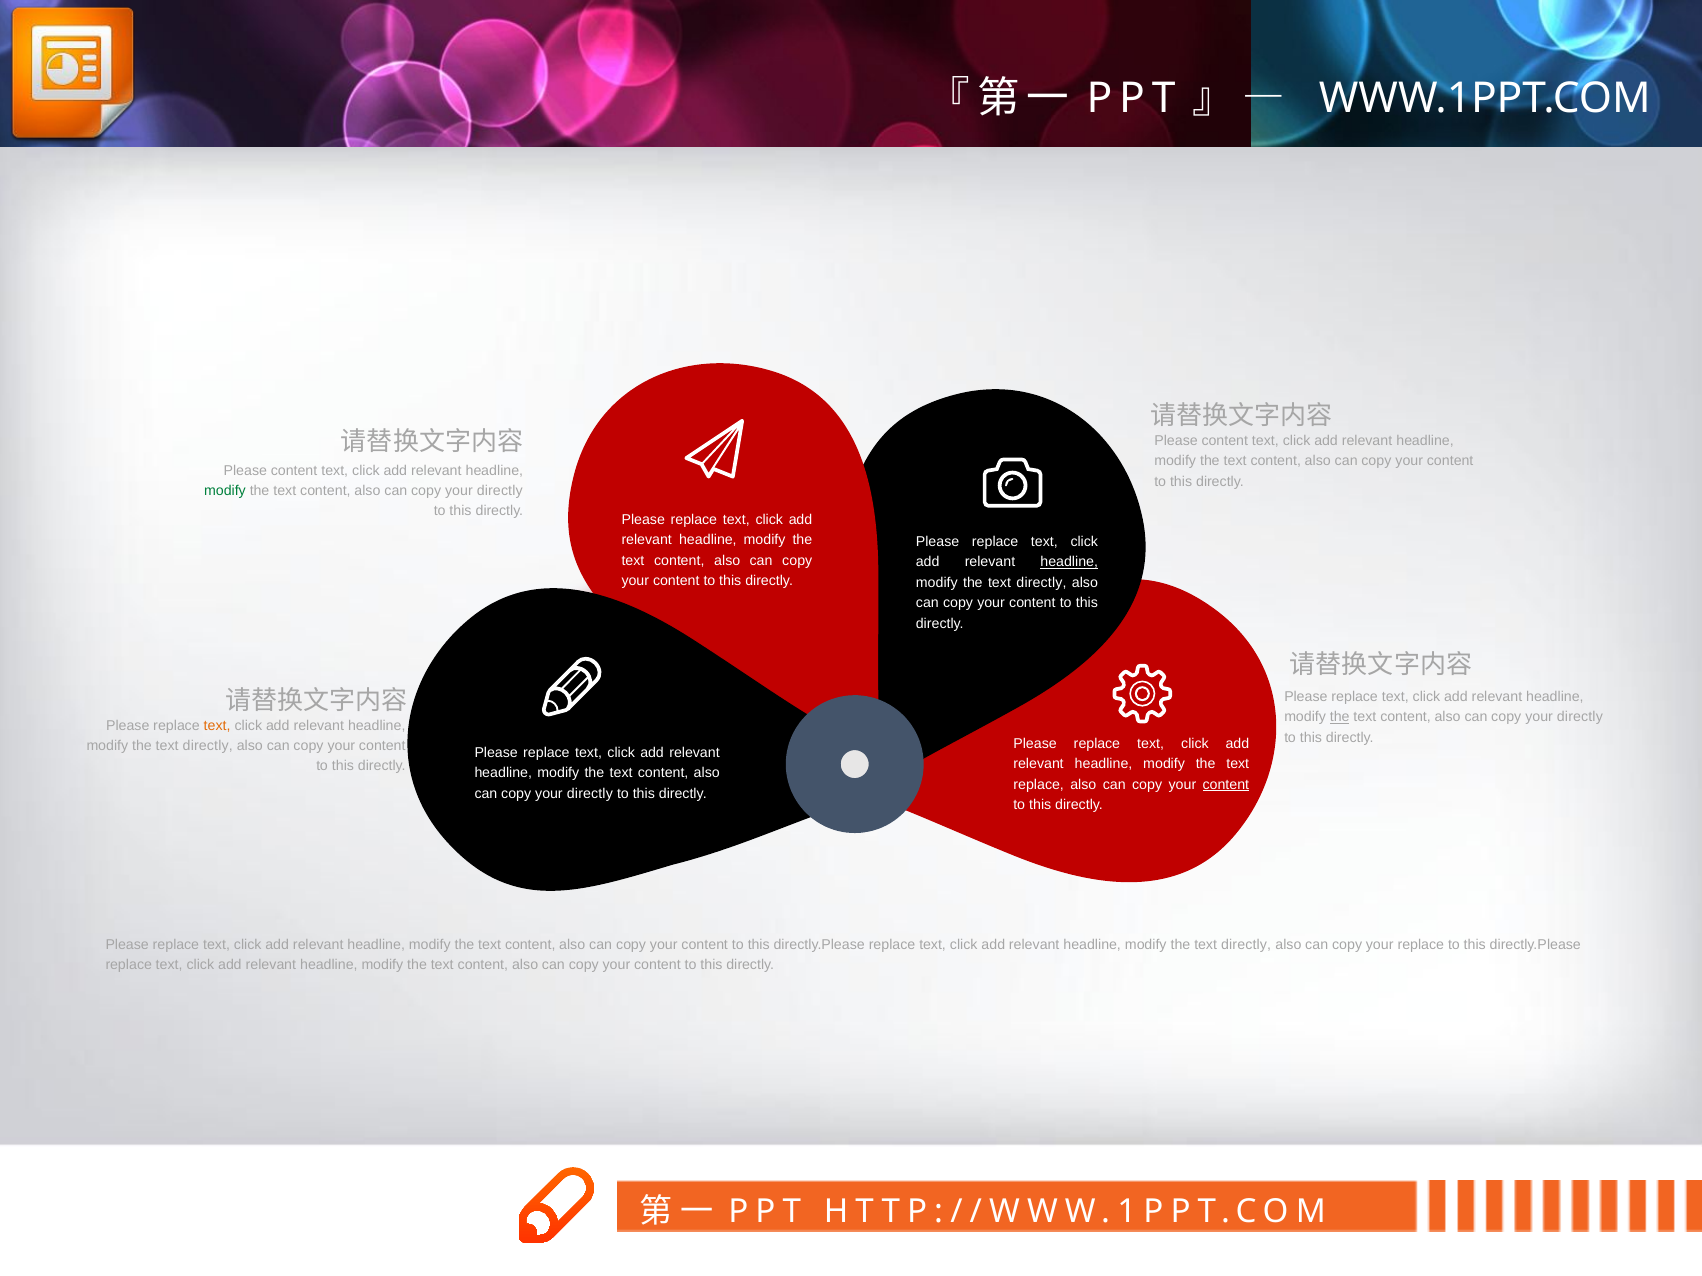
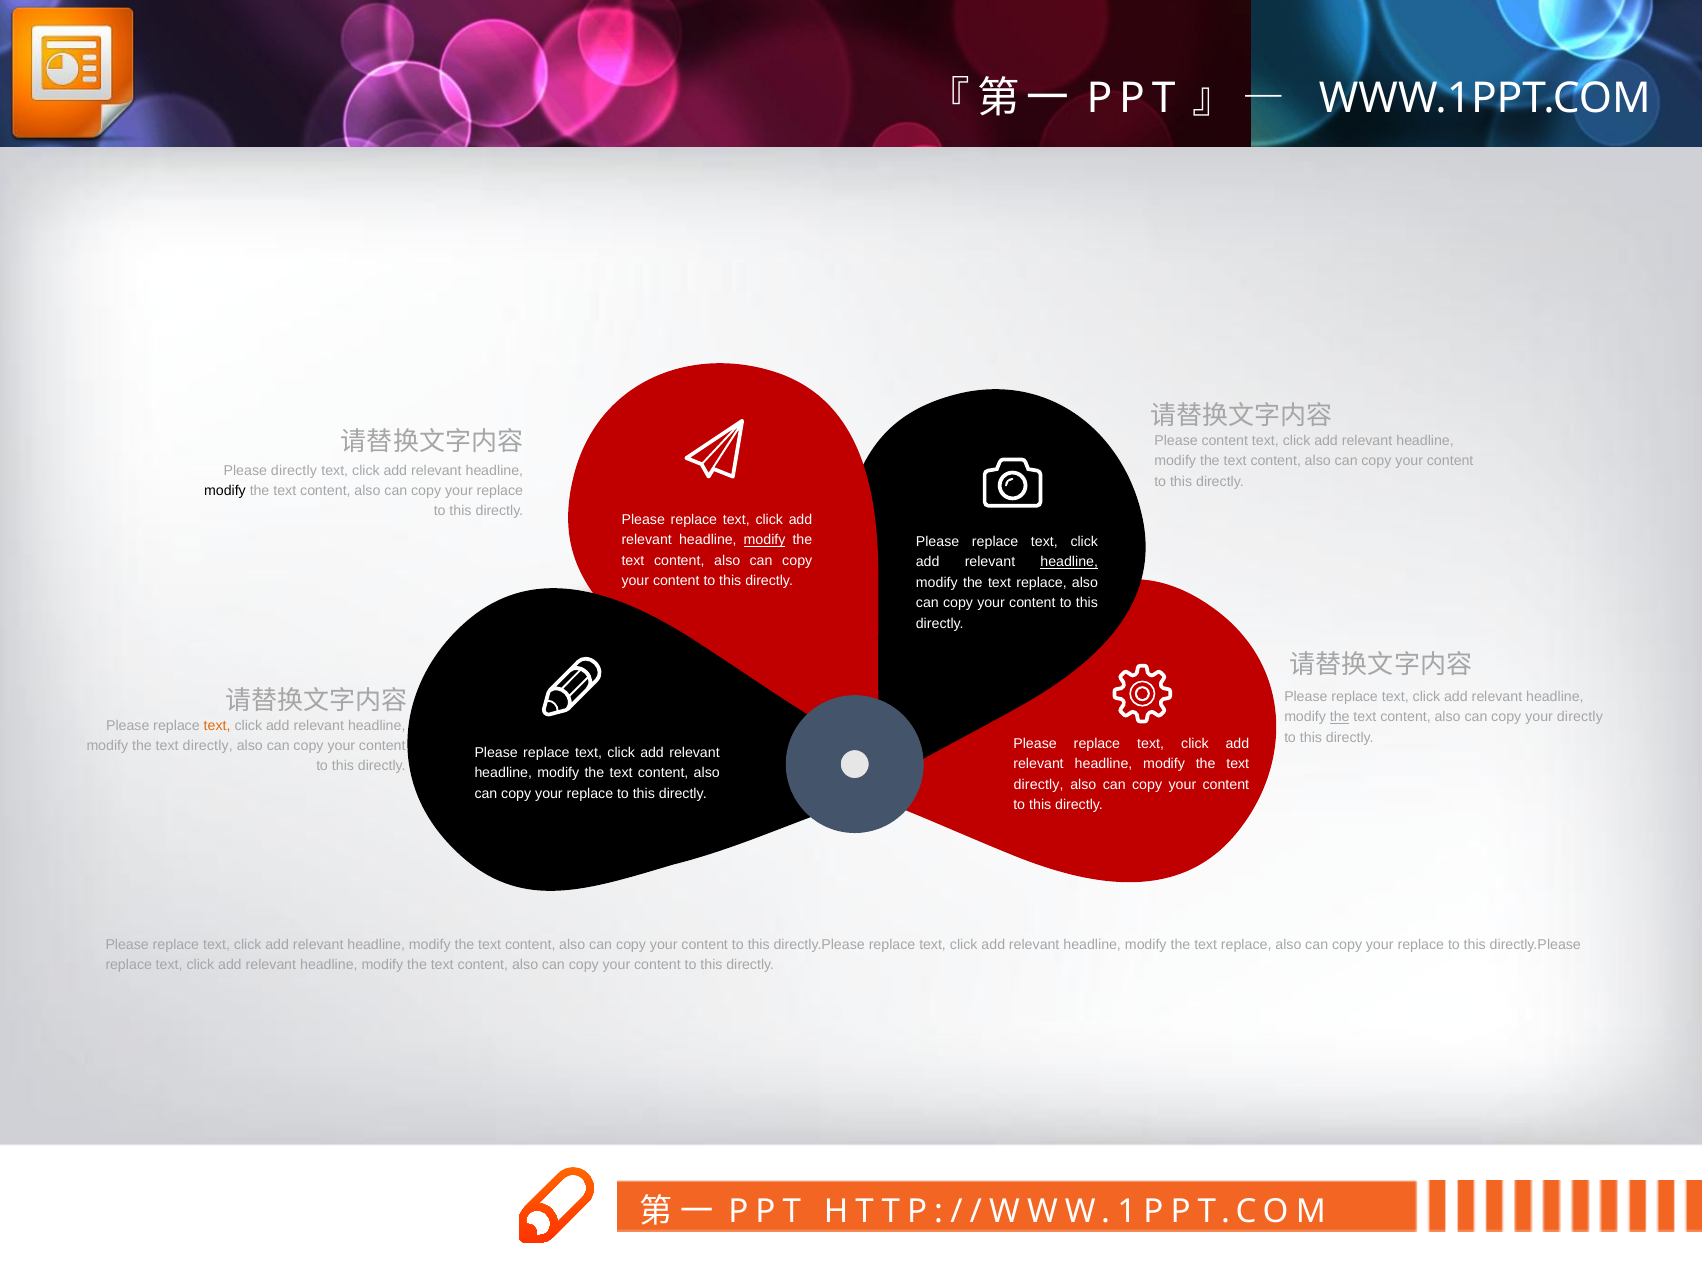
content: content -> directly (294, 471)
modify colour: green -> black (225, 491)
directly: directly -> replace (500, 491)
modify underline: none -> present (765, 540)
directly: directly -> replace (1042, 583)
replace: replace -> directly (1039, 785)
content underline: present -> none (1226, 785)
directly: directly -> replace (590, 794)
directly: directly -> replace (1246, 945)
